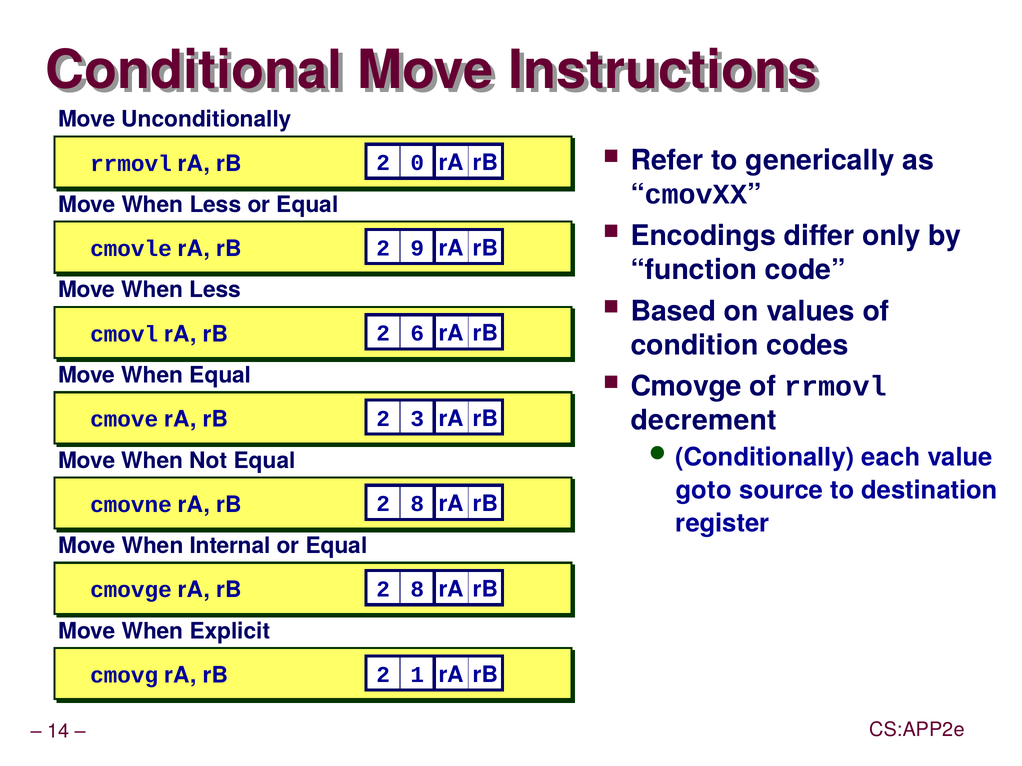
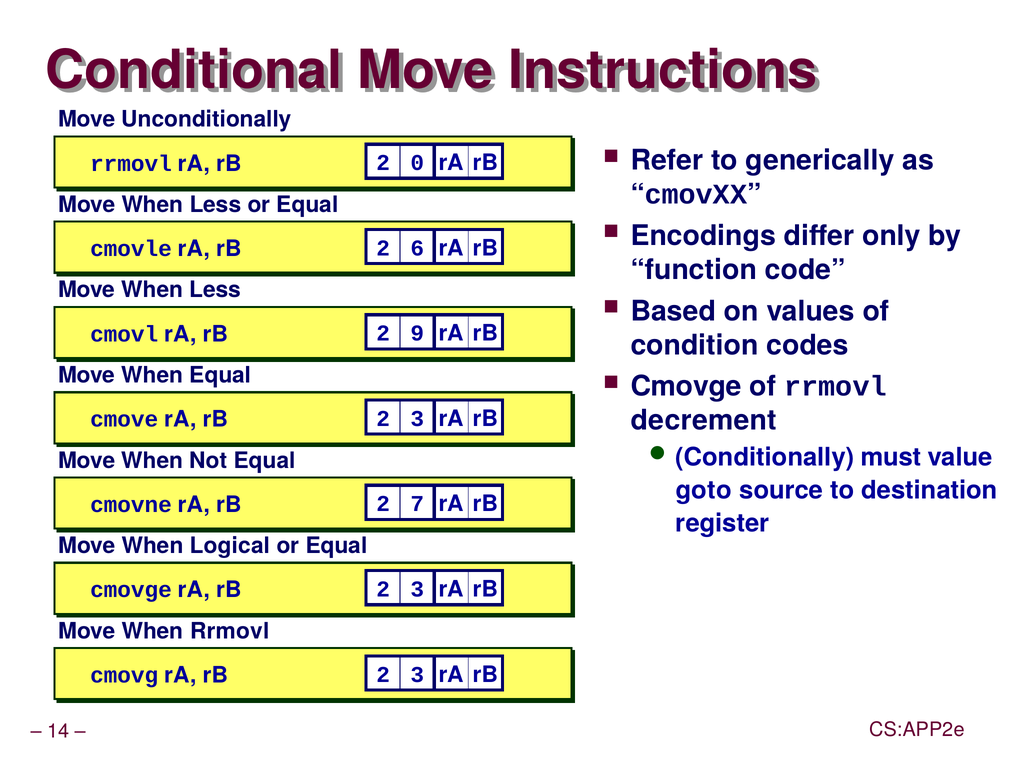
9: 9 -> 6 (417, 248)
6: 6 -> 9 (417, 333)
each: each -> must (891, 458)
8: 8 -> 7 (417, 504)
Internal: Internal -> Logical (230, 546)
8: 8 -> 3 (417, 589)
When Explicit: Explicit -> Rrmovl (230, 631)
1: 1 -> 3 (417, 675)
